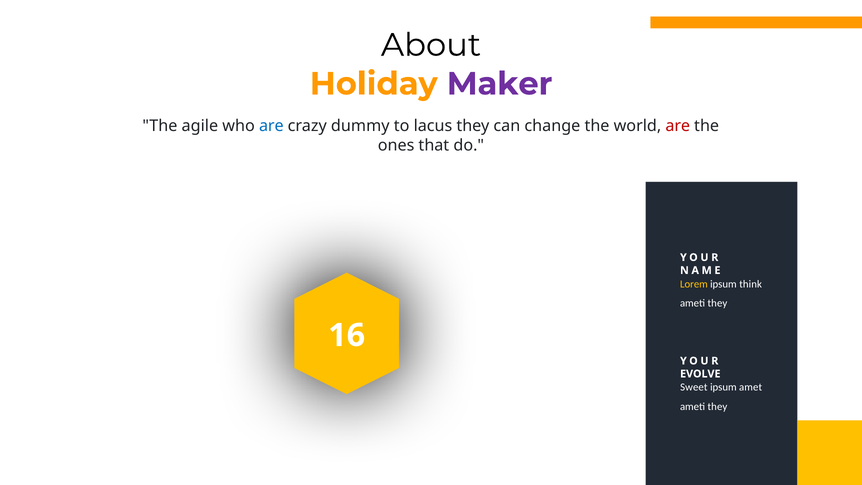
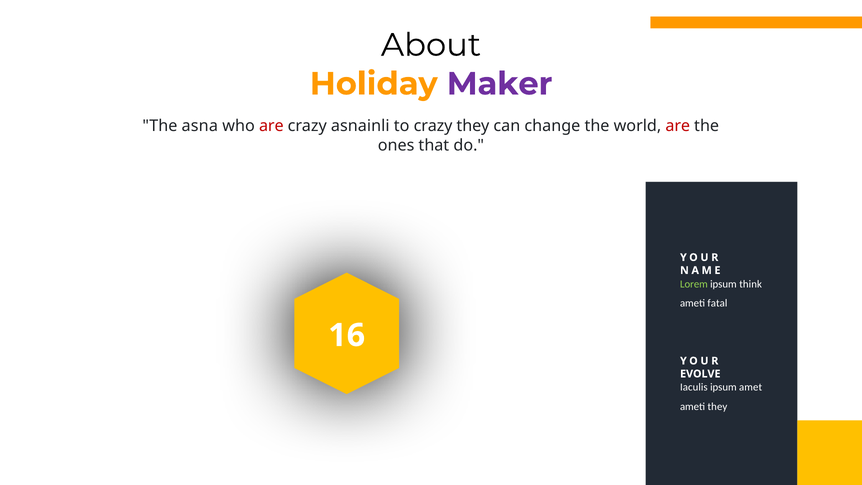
agile: agile -> asna (200, 126)
are colour: blue -> red (271, 126)
dummy: dummy -> asnainli (360, 126)
to lacus: lacus -> crazy (433, 126)
Lorem colour: yellow -> light green (694, 284)
they: they -> fatal (717, 303)
Sweet: Sweet -> Iaculis (694, 387)
